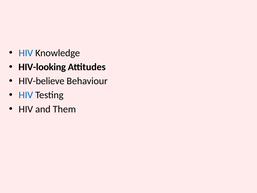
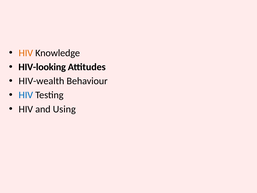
HIV colour: blue -> orange (26, 53)
HIV-believe: HIV-believe -> HIV-wealth (41, 81)
Them: Them -> Using (64, 109)
